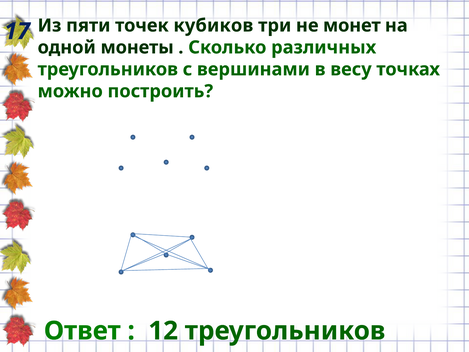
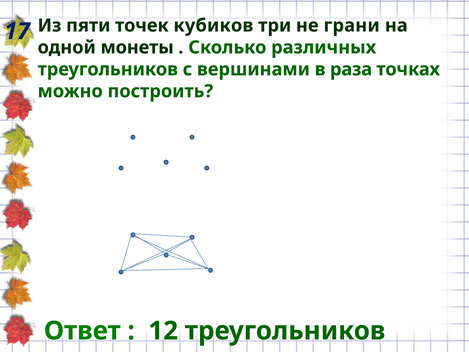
монет: монет -> грани (352, 25)
весу: весу -> раза (351, 69)
